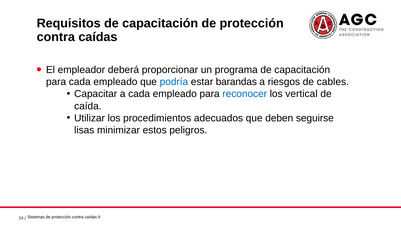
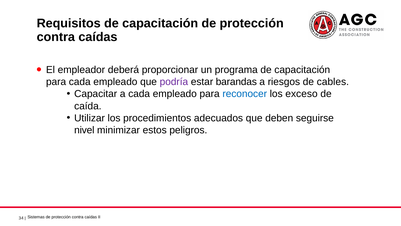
podría colour: blue -> purple (174, 82)
vertical: vertical -> exceso (301, 94)
lisas: lisas -> nivel (84, 130)
